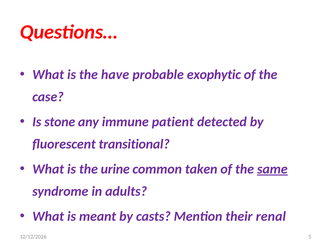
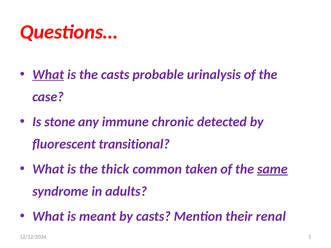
What underline: none -> present (48, 75)
the have: have -> casts (115, 75)
exophytic: exophytic -> urinalysis (214, 75)
patient: patient -> chronic (173, 122)
urine: urine -> thick (115, 169)
